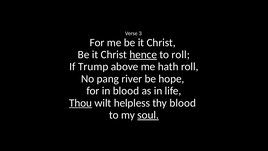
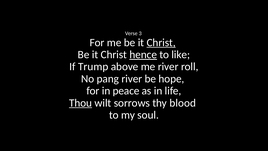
Christ underline: none -> present (161, 42)
to roll: roll -> like (181, 55)
me hath: hath -> river (168, 67)
in blood: blood -> peace (126, 91)
helpless: helpless -> sorrows (132, 103)
soul underline: present -> none (148, 115)
